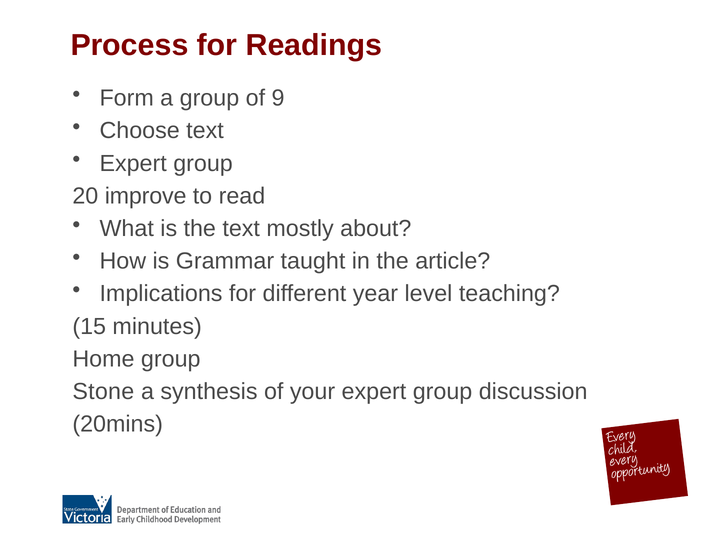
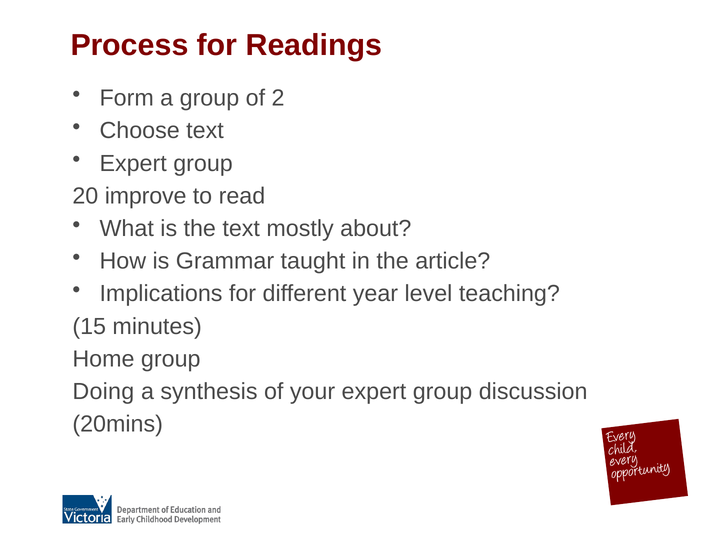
9: 9 -> 2 (278, 98)
Stone: Stone -> Doing (103, 392)
